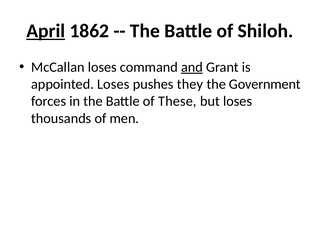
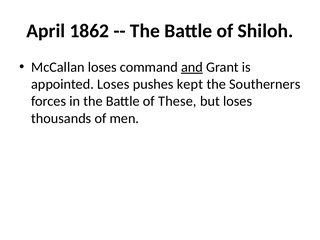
April underline: present -> none (46, 31)
they: they -> kept (190, 84)
Government: Government -> Southerners (265, 84)
